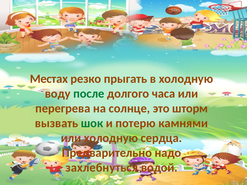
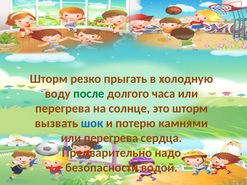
Местах: Местах -> Шторм (49, 79)
шок colour: green -> blue (92, 123)
холодную: холодную -> перегрева (111, 138)
захлебнуться: захлебнуться -> безопасности (102, 168)
